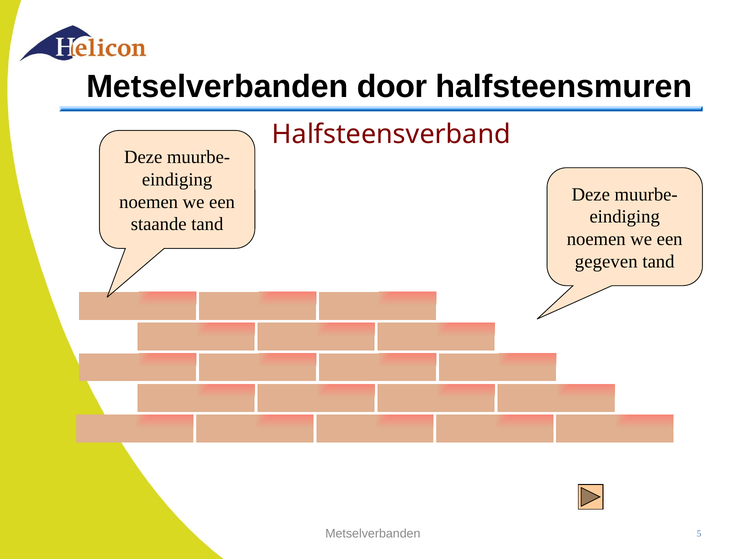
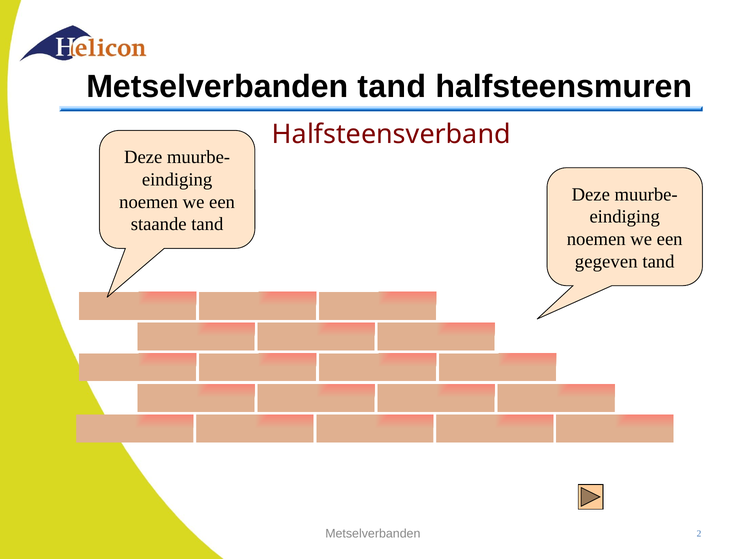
Metselverbanden door: door -> tand (392, 87)
5: 5 -> 2 (699, 534)
